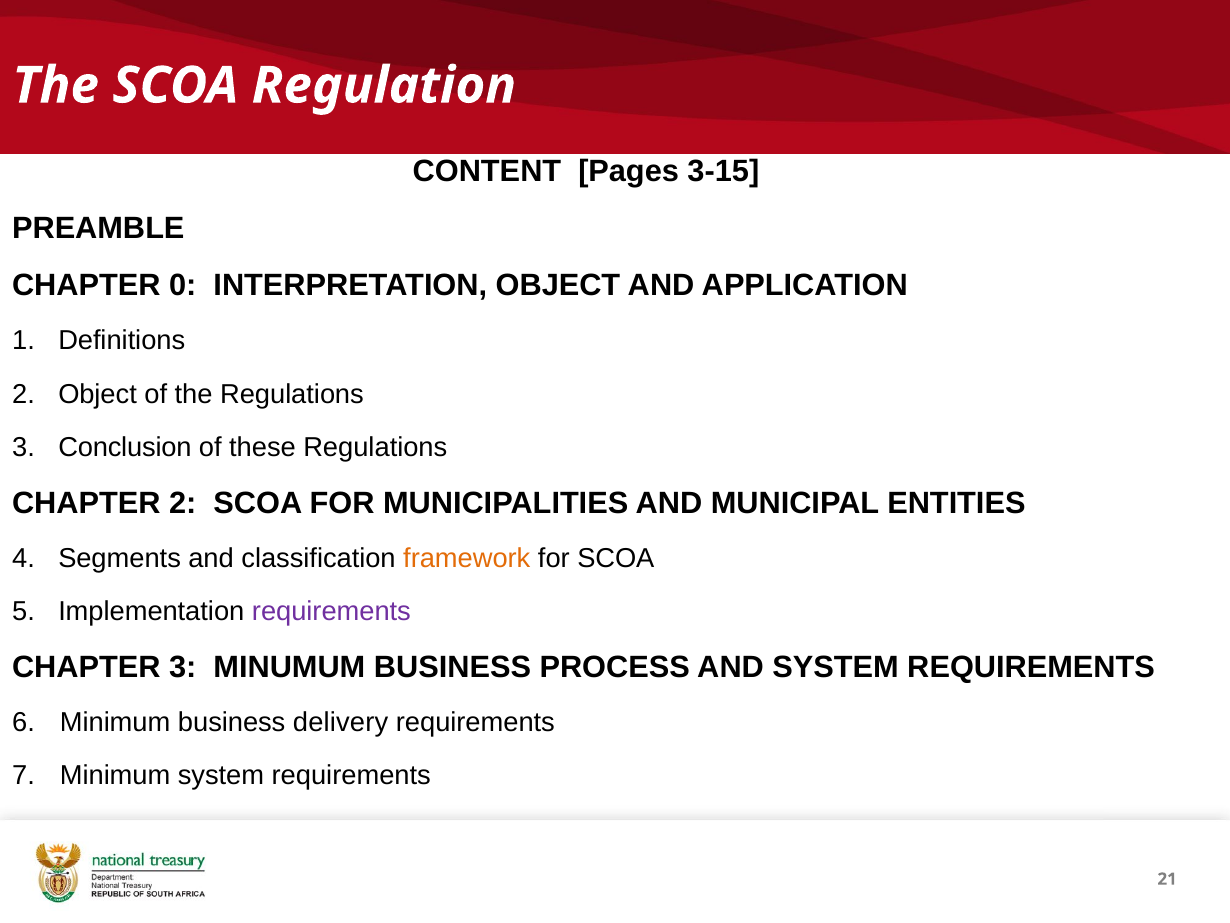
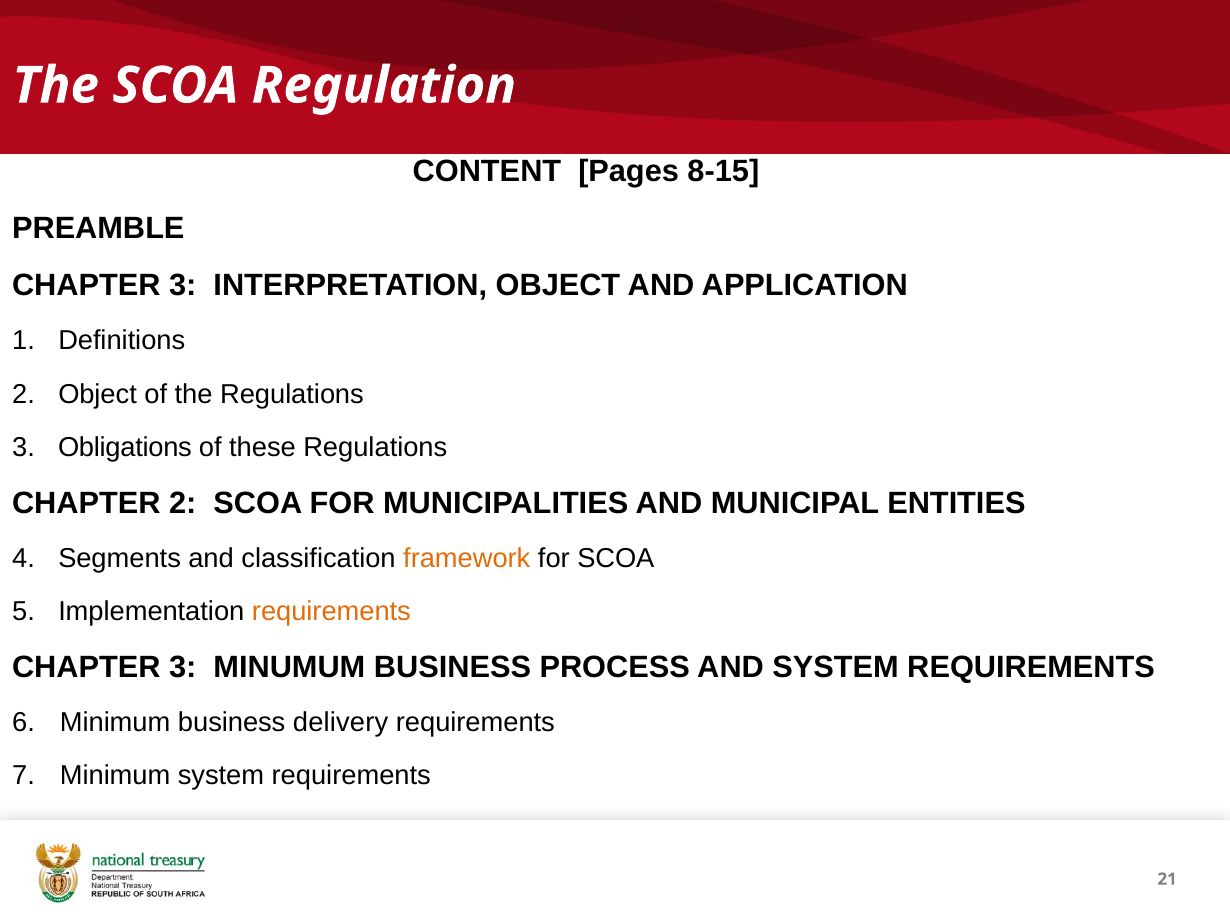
3-15: 3-15 -> 8-15 (723, 171)
0: 0 -> 3 (183, 286)
Conclusion: Conclusion -> Obligations (125, 447)
requirements colour: purple -> orange (331, 611)
